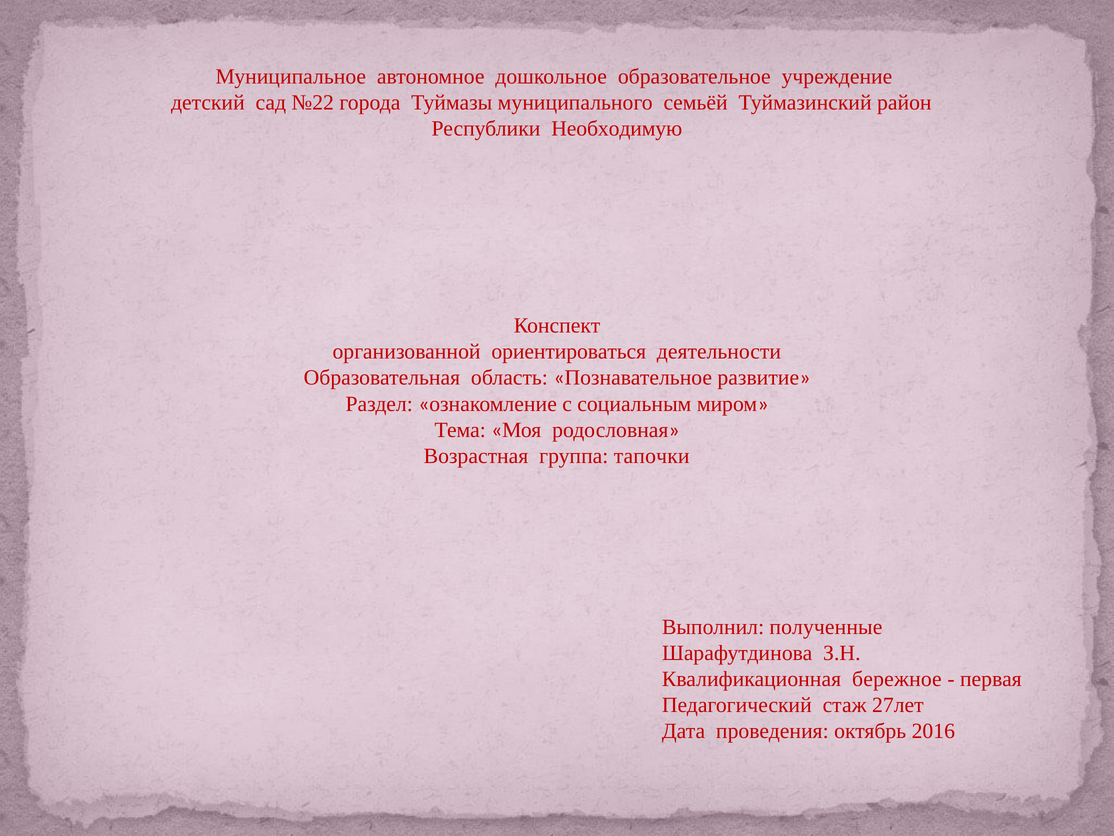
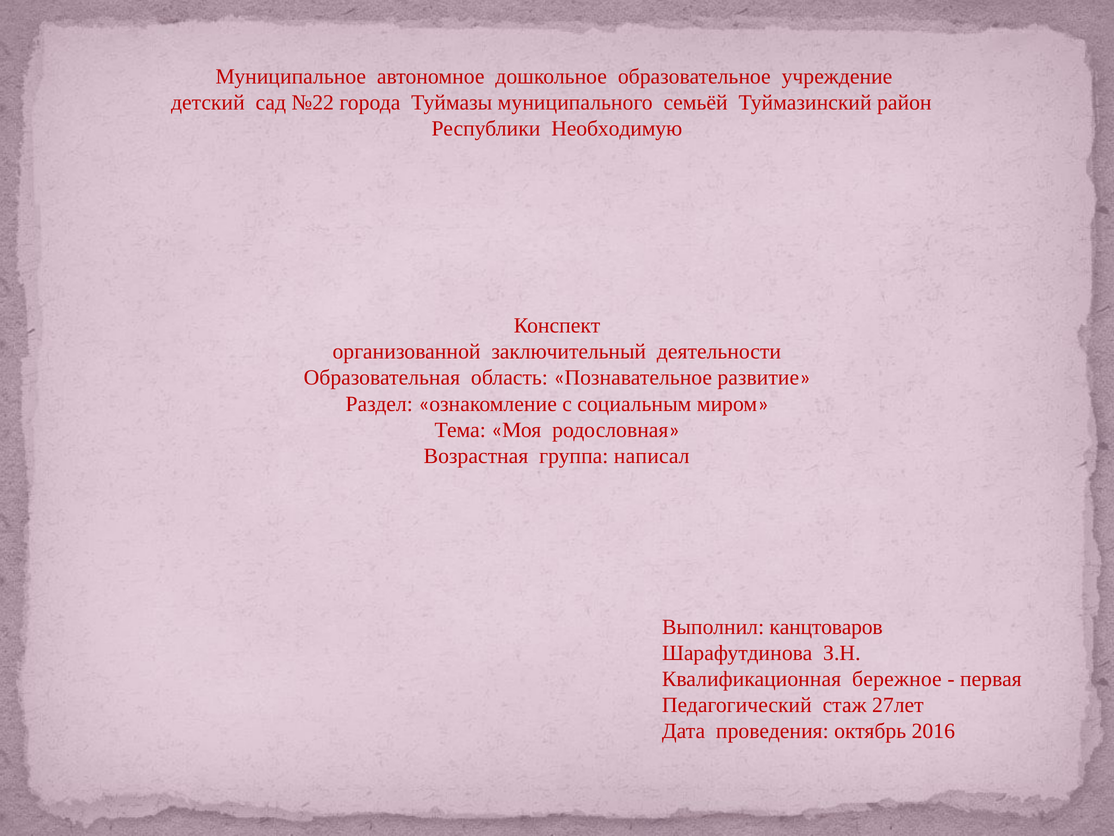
ориентироваться: ориентироваться -> заключительный (569, 352)
тапочки: тапочки -> написал (652, 456)
полученные: полученные -> канцтоваров (826, 627)
